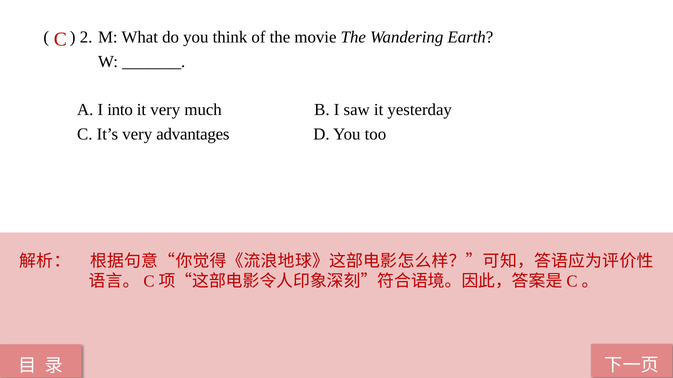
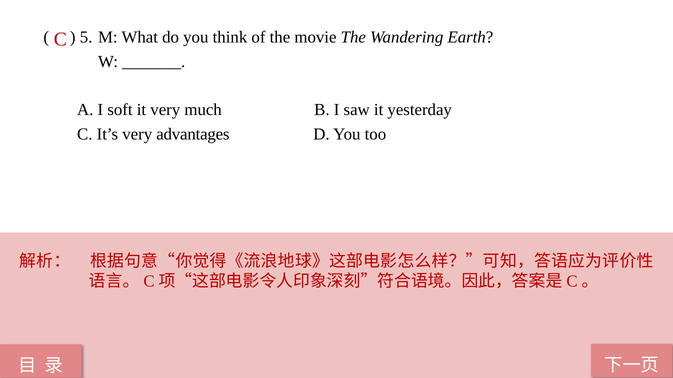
2: 2 -> 5 (86, 37)
into: into -> soft (120, 110)
